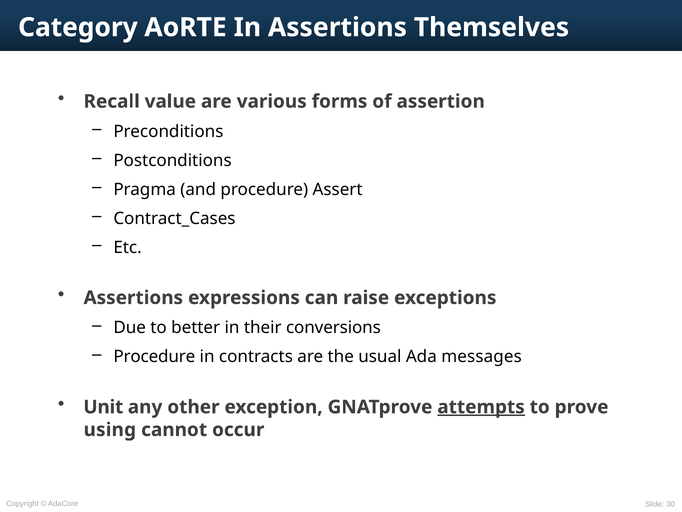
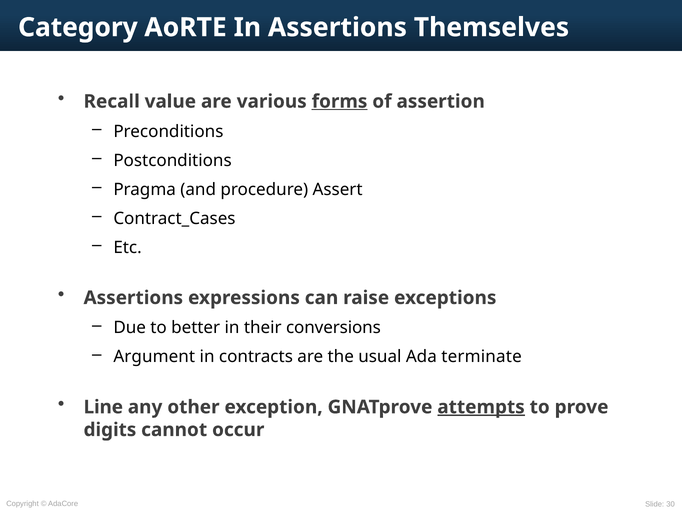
forms underline: none -> present (340, 101)
Procedure: Procedure -> Argument (154, 357)
messages: messages -> terminate (482, 357)
Unit: Unit -> Line (103, 407)
using: using -> digits (110, 429)
